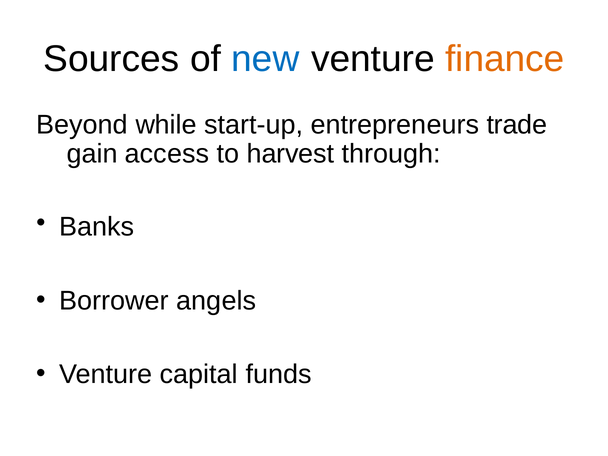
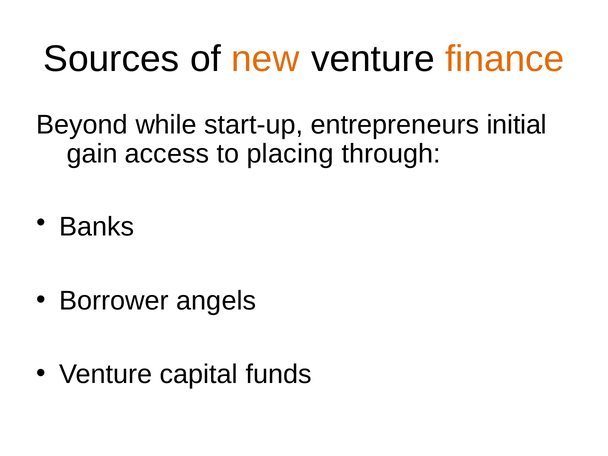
new colour: blue -> orange (265, 59)
trade: trade -> initial (517, 125)
harvest: harvest -> placing (290, 154)
